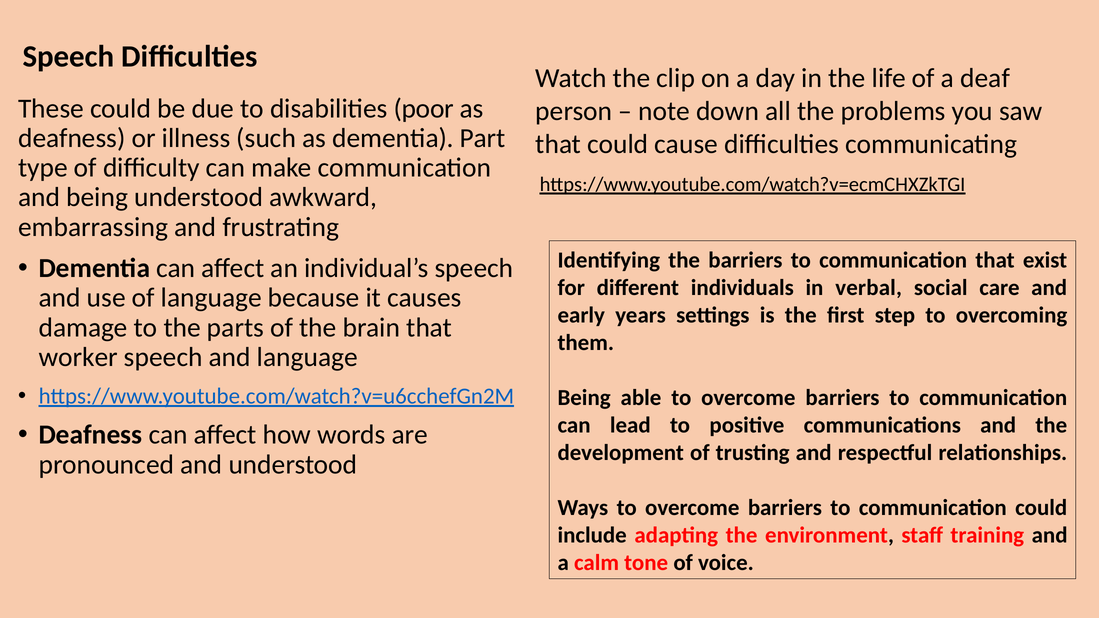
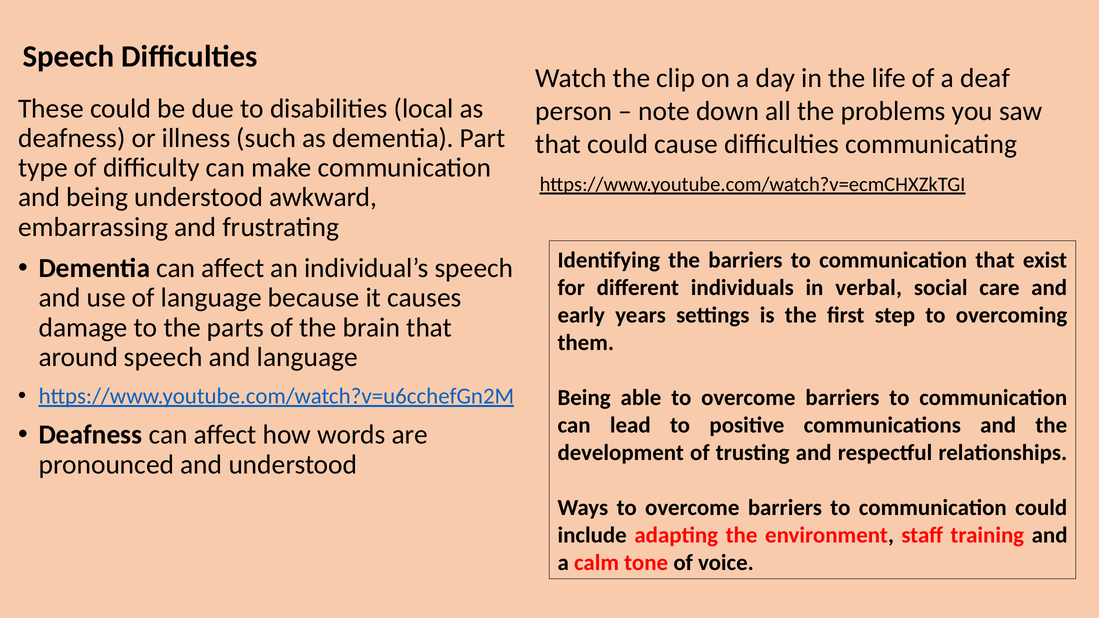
poor: poor -> local (424, 108)
worker: worker -> around (78, 357)
